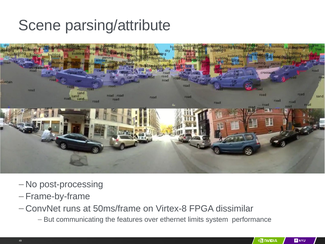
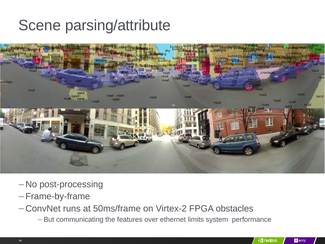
Virtex-8: Virtex-8 -> Virtex-2 (171, 208)
dissimilar: dissimilar -> obstacles (235, 208)
